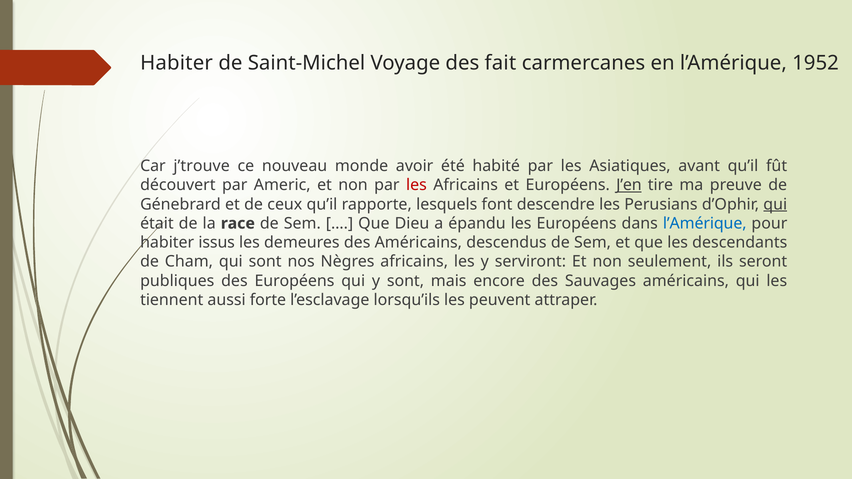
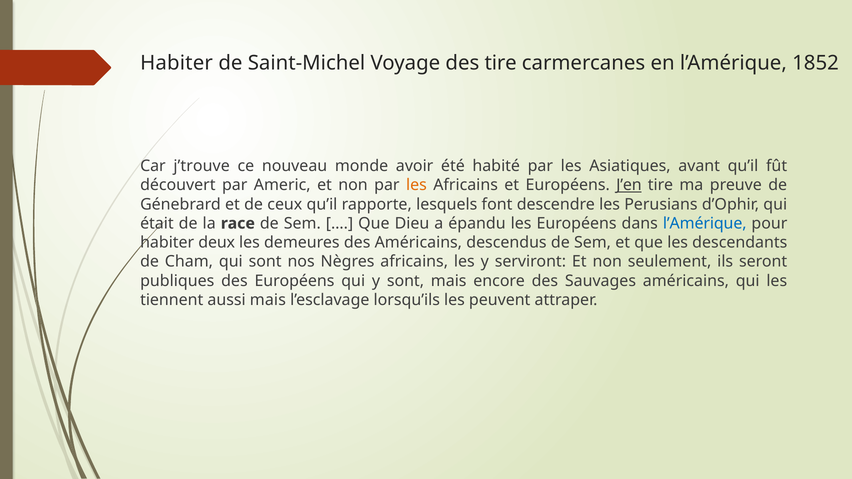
des fait: fait -> tire (501, 63)
1952: 1952 -> 1852 (816, 63)
les colour: red -> orange (416, 185)
qui underline: present -> none (775, 204)
issus: issus -> deux (217, 243)
aussi forte: forte -> mais (268, 300)
